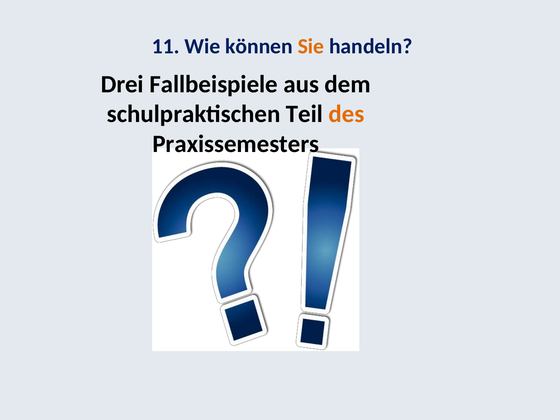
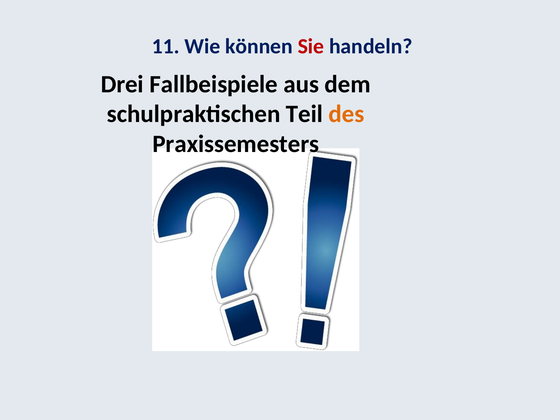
Sie colour: orange -> red (311, 46)
